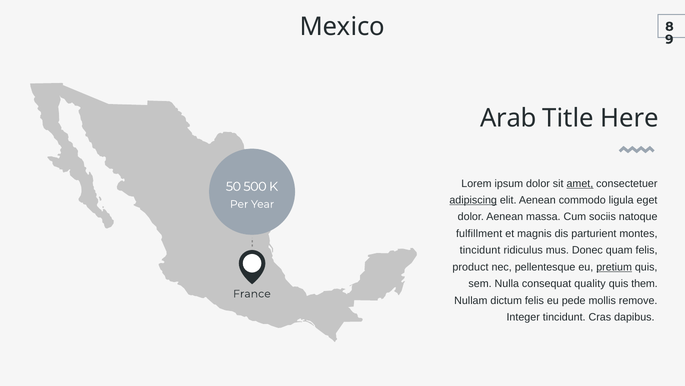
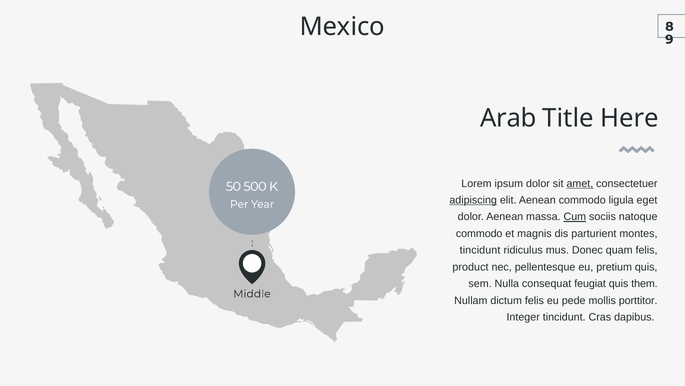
Cum underline: none -> present (575, 217)
fulfillment: fulfillment -> commodo (479, 233)
pretium underline: present -> none (614, 267)
quality: quality -> feugiat (590, 283)
France: France -> Middle (252, 293)
remove: remove -> porttitor (638, 300)
